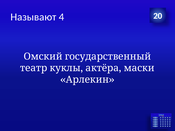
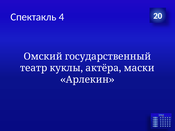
Называют: Называют -> Спектакль (33, 17)
